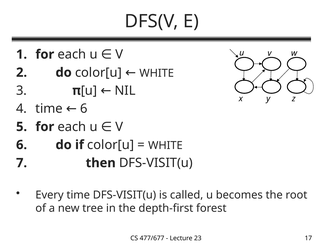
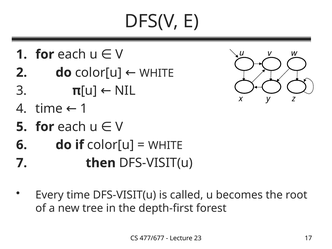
time 6: 6 -> 1 (84, 109)
